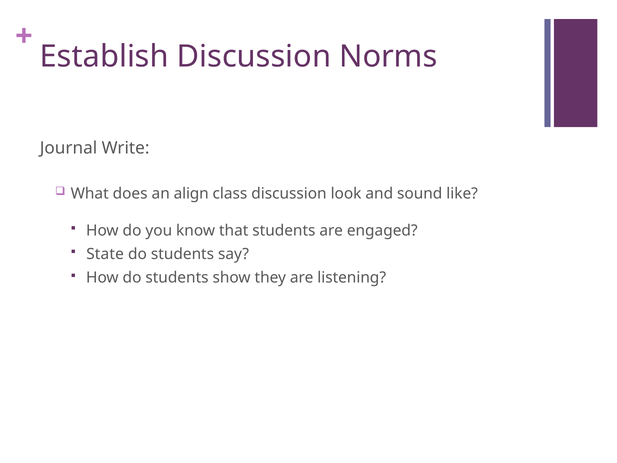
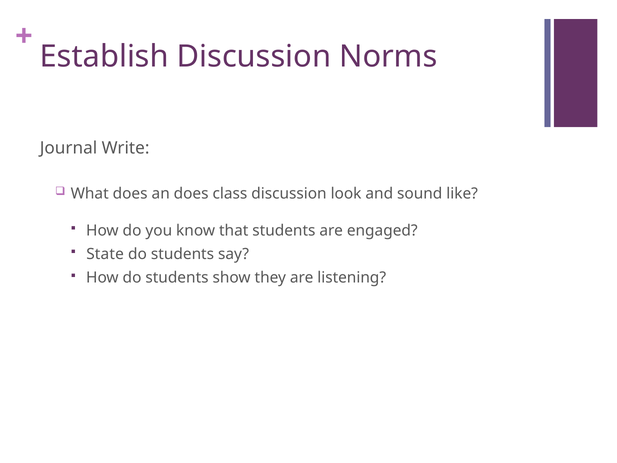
an align: align -> does (191, 193)
